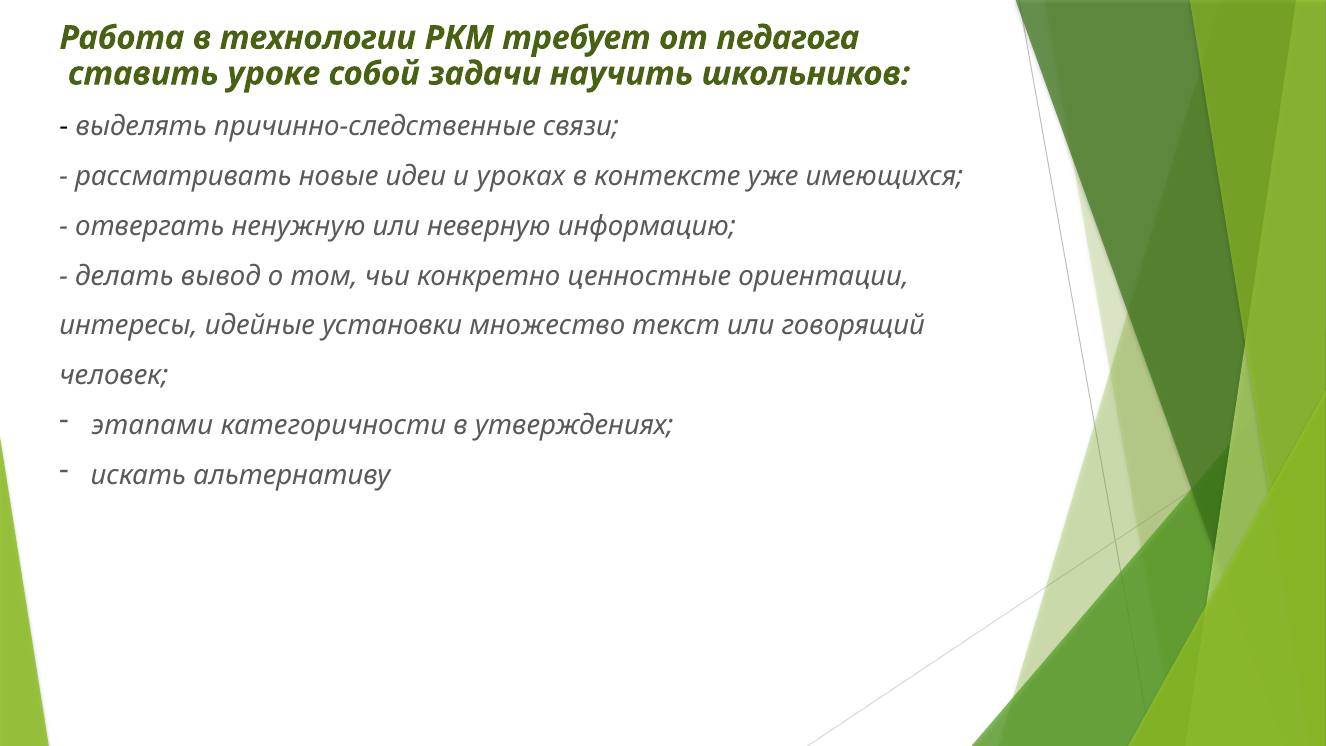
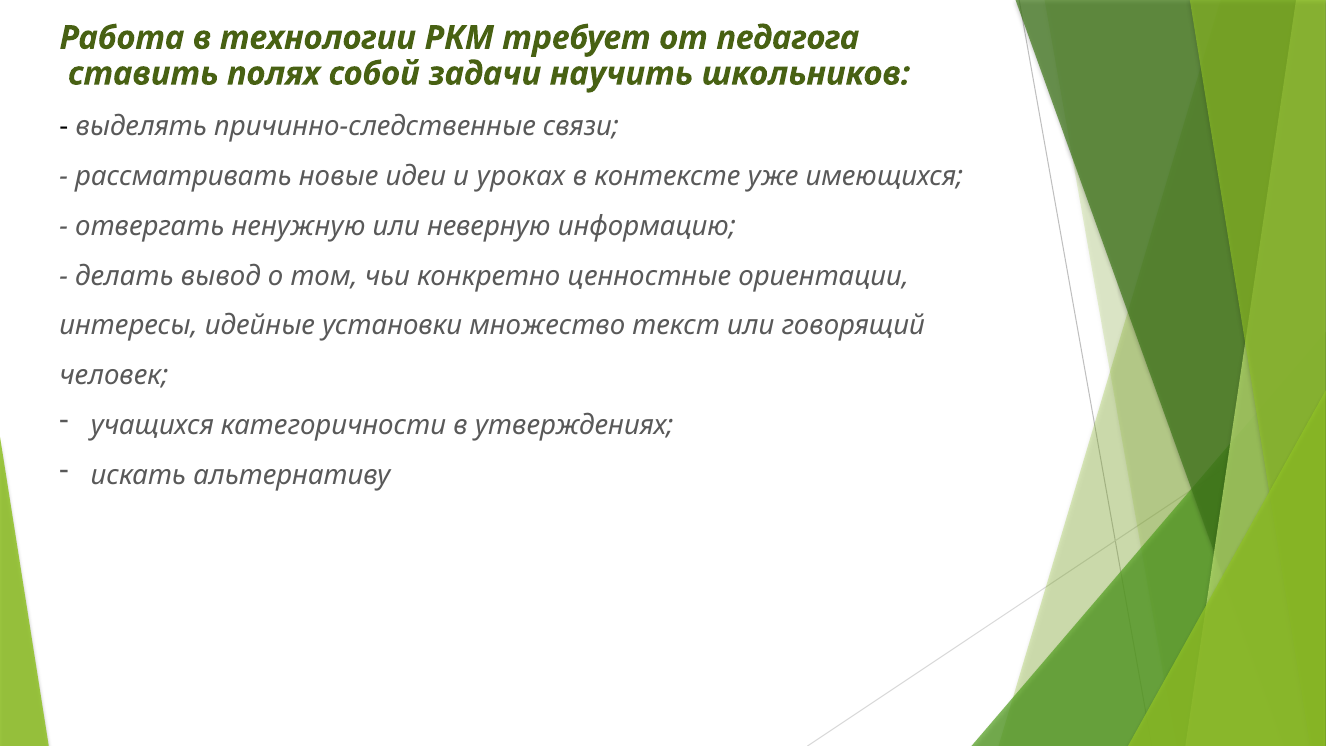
уроке: уроке -> полях (274, 74)
этапами: этапами -> учащихся (152, 425)
